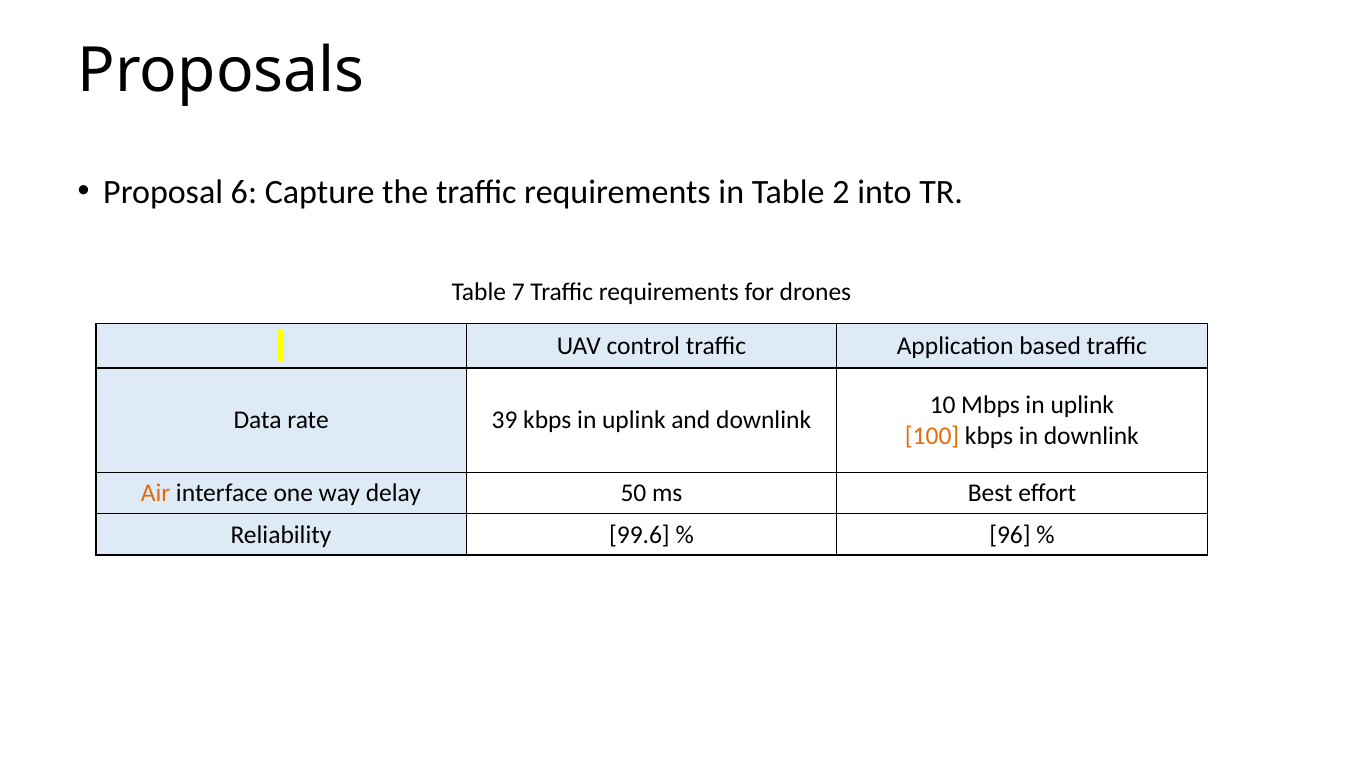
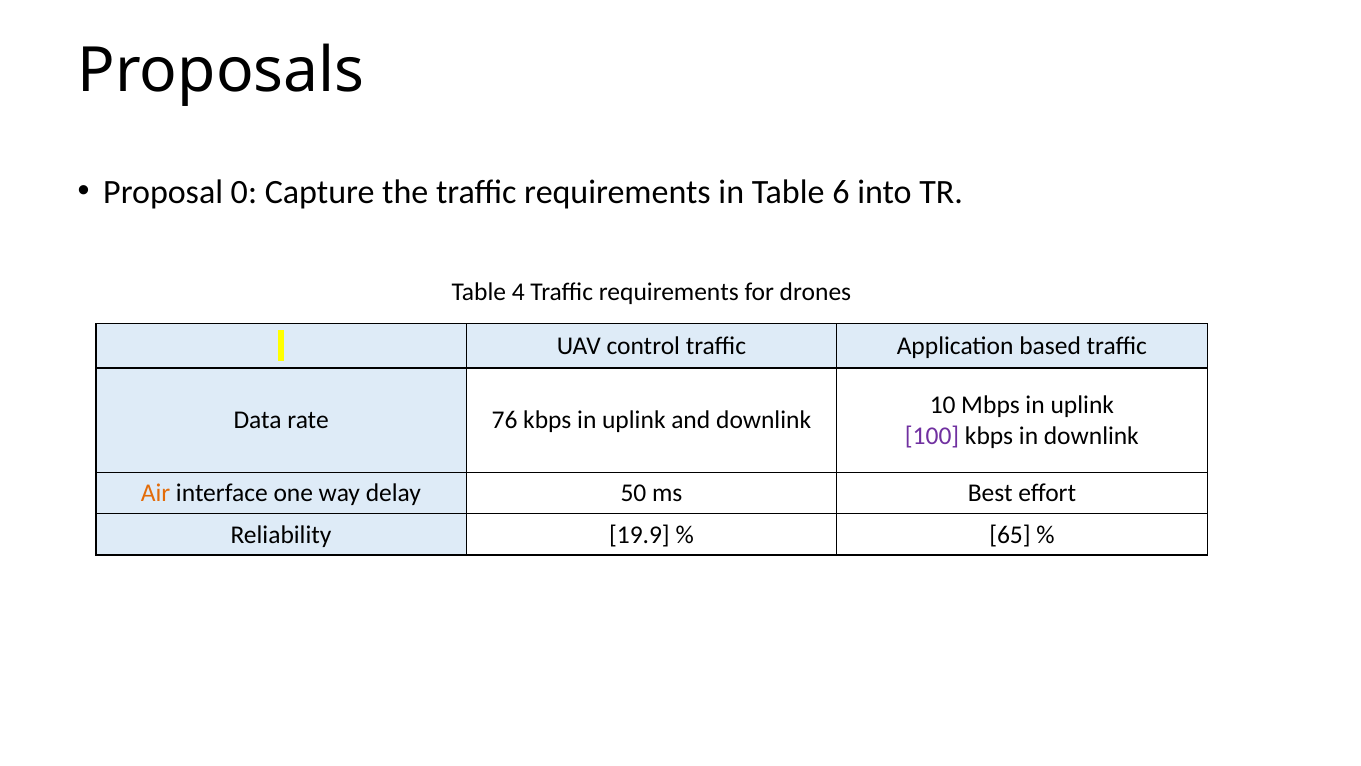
6: 6 -> 0 (244, 192)
2: 2 -> 6 (841, 192)
7: 7 -> 4 (518, 292)
39: 39 -> 76 (505, 420)
100 colour: orange -> purple (932, 436)
99.6: 99.6 -> 19.9 (639, 534)
96: 96 -> 65 (1010, 534)
